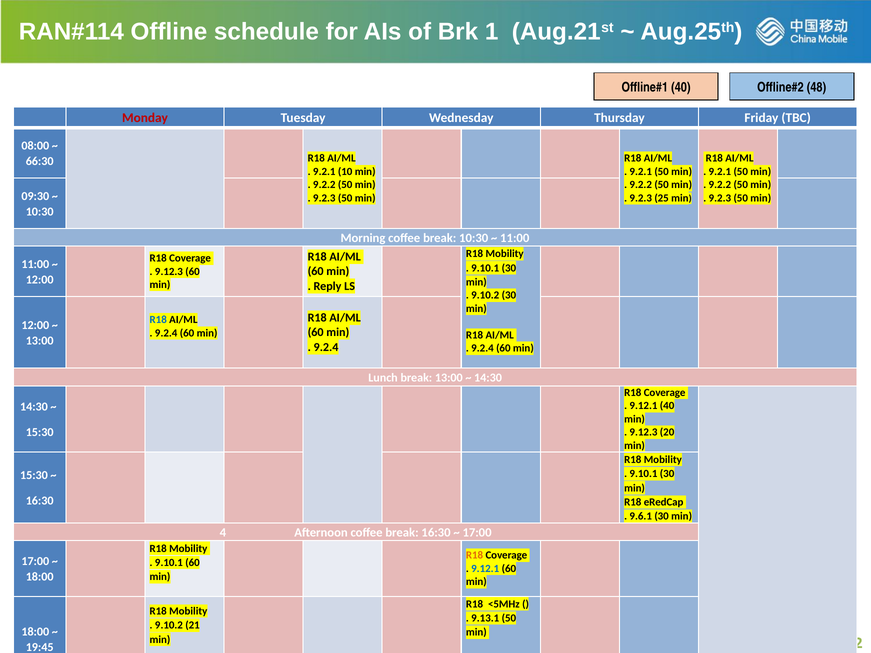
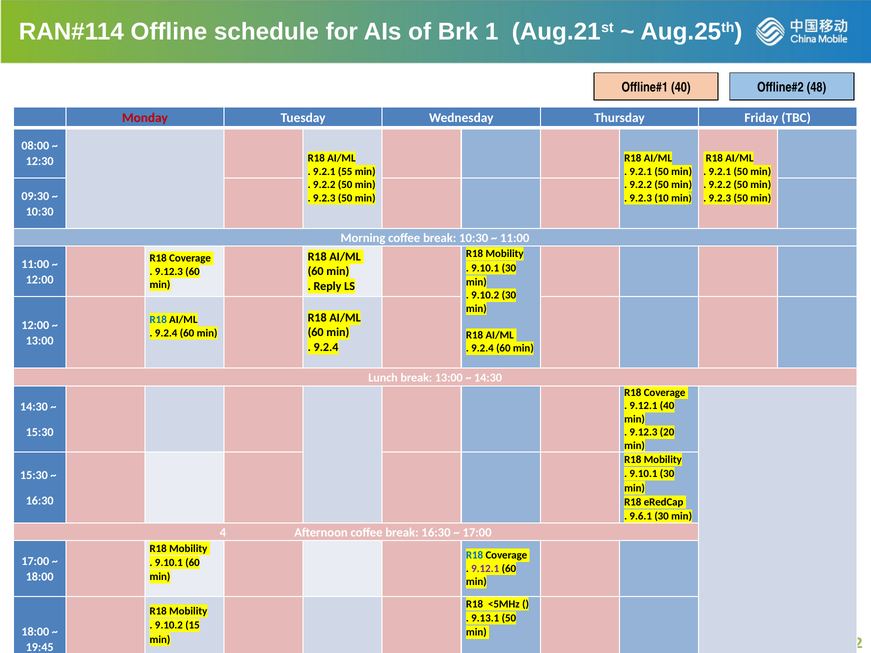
66:30: 66:30 -> 12:30 (40, 161)
10: 10 -> 55 (345, 172)
25: 25 -> 10 (662, 198)
R18 colour: orange -> blue (475, 556)
9.12.1 colour: blue -> purple (485, 569)
21: 21 -> 15 (193, 626)
